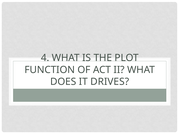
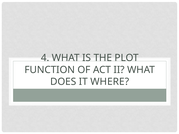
DRIVES: DRIVES -> WHERE (110, 82)
